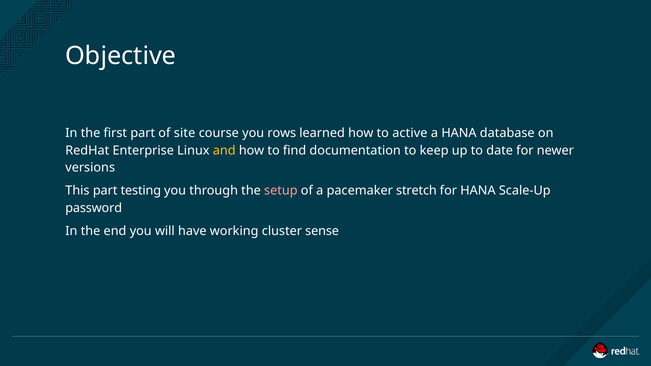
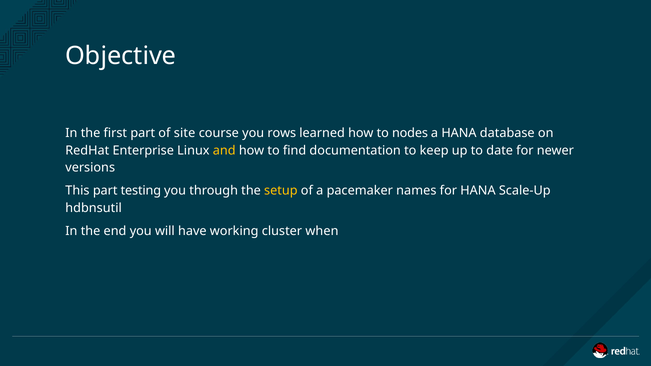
active: active -> nodes (410, 133)
setup colour: pink -> yellow (281, 191)
stretch: stretch -> names (416, 191)
password: password -> hdbnsutil (94, 208)
sense: sense -> when (322, 231)
